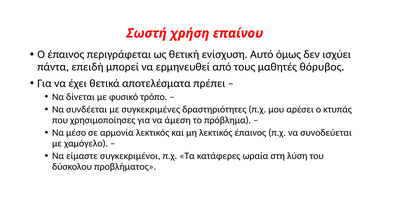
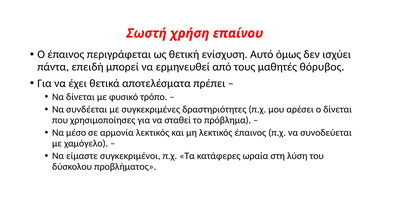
ο κτυπάς: κτυπάς -> δίνεται (338, 109)
άμεση: άμεση -> σταθεί (178, 120)
